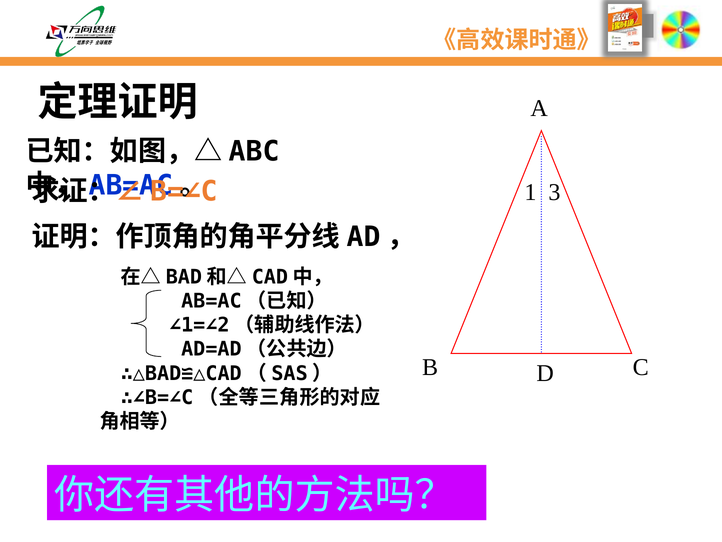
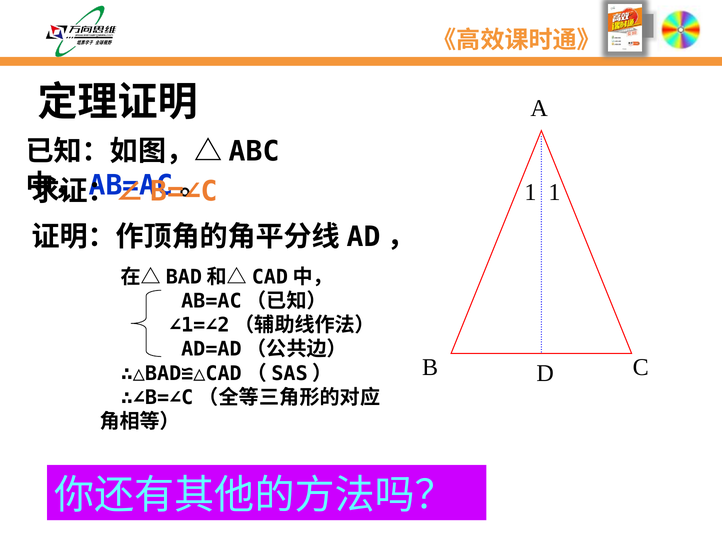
1 3: 3 -> 1 (554, 192)
